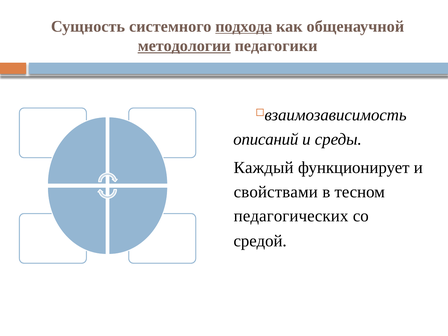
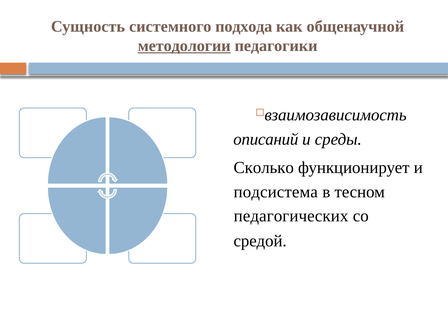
подхода underline: present -> none (244, 26)
Каждый: Каждый -> Сколько (264, 168)
свойствами: свойствами -> подсистема (276, 192)
